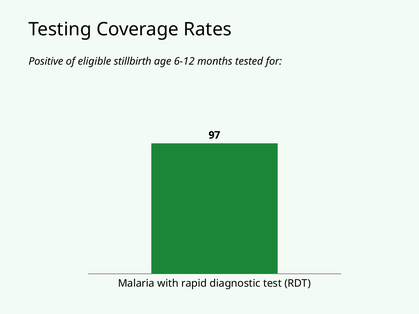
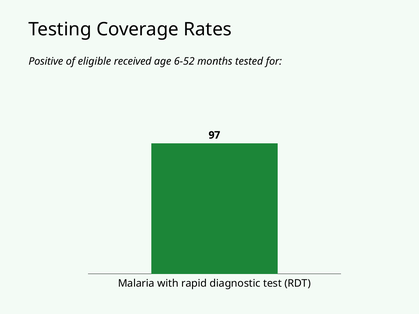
stillbirth: stillbirth -> received (133, 62)
6-12: 6-12 -> 6-52 (184, 62)
